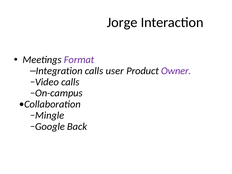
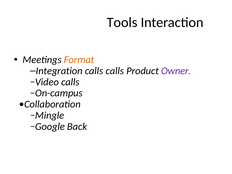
Jorge: Jorge -> Tools (122, 22)
Format colour: purple -> orange (79, 60)
calls user: user -> calls (115, 71)
